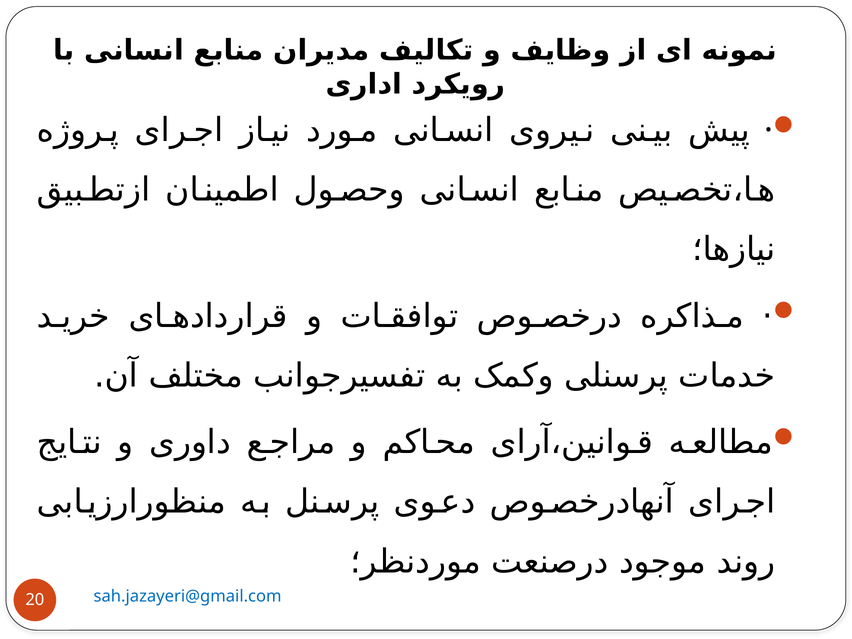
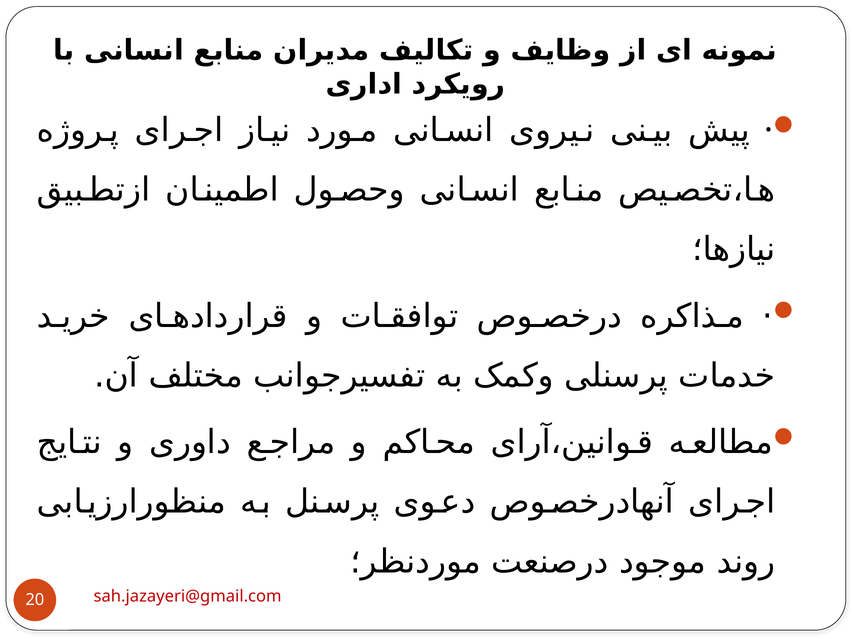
sah.jazayeri@gmail.com colour: blue -> red (188, 596)
